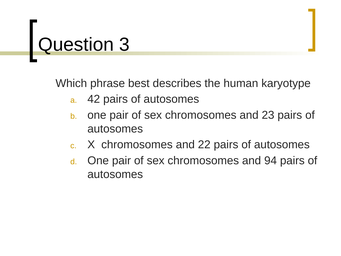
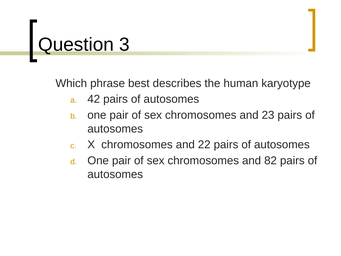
94: 94 -> 82 (271, 160)
